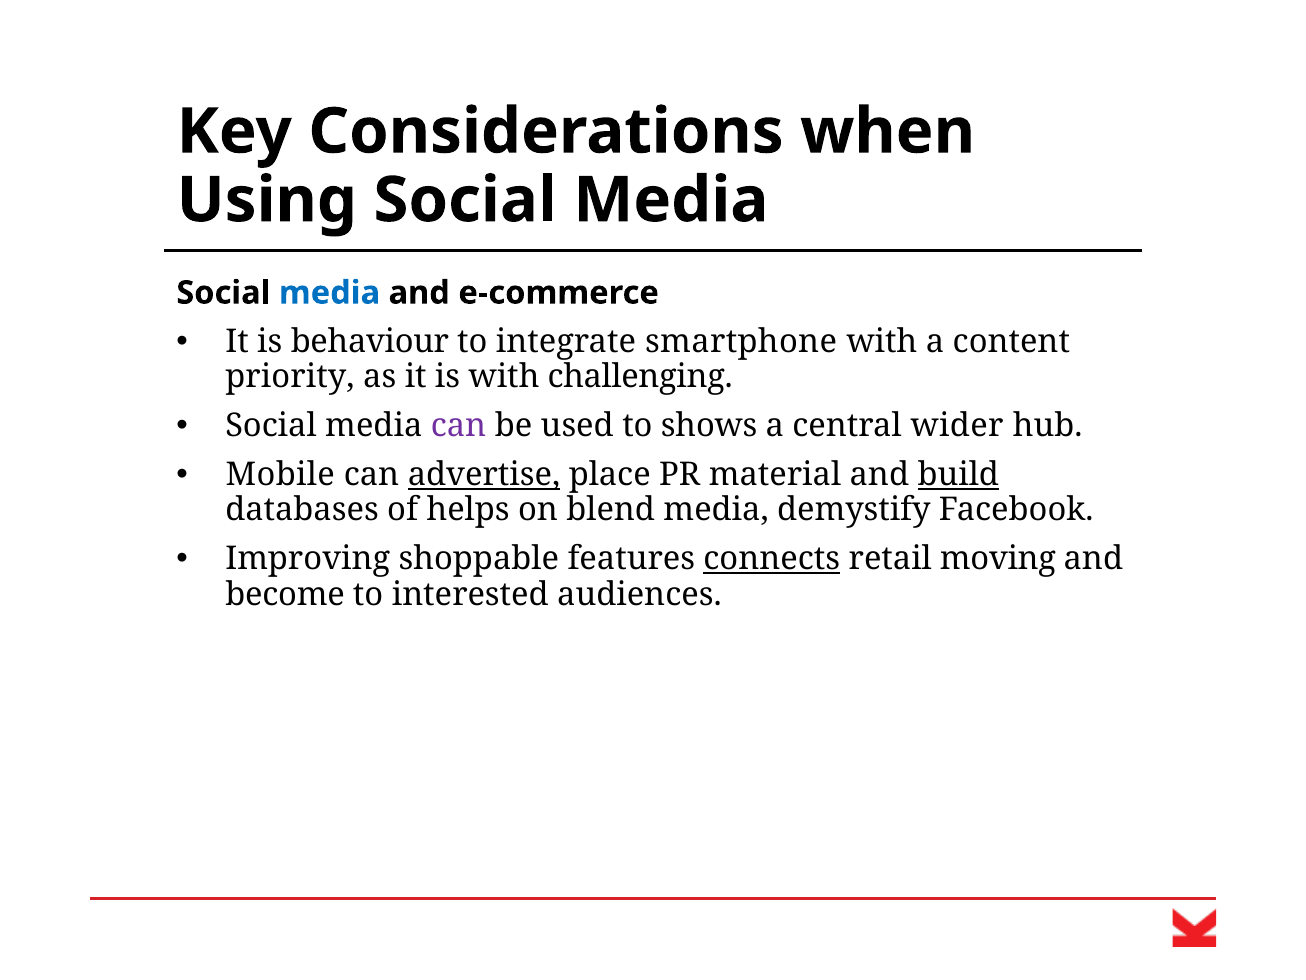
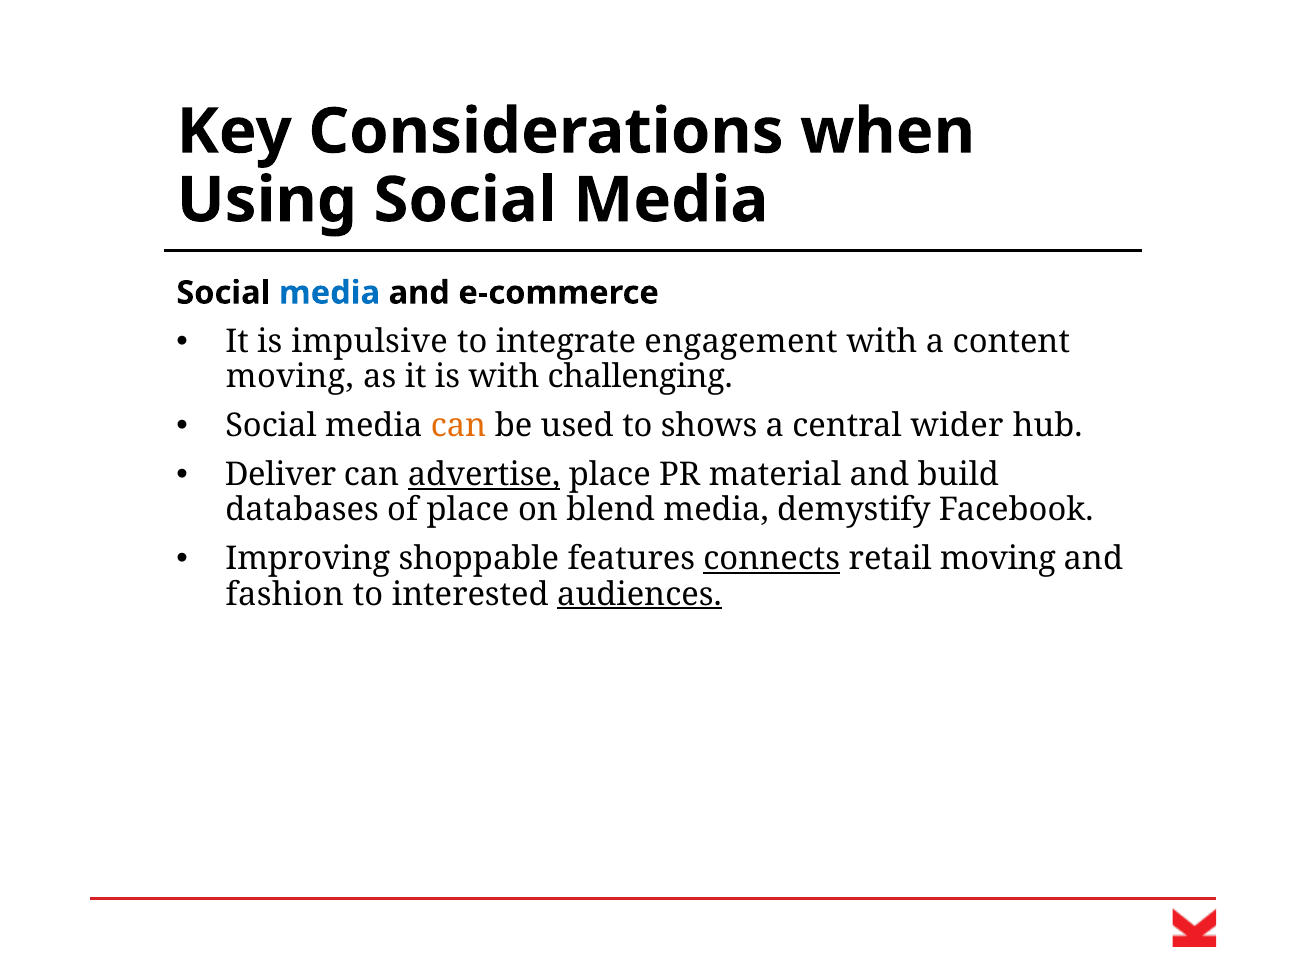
behaviour: behaviour -> impulsive (370, 342)
smartphone: smartphone -> engagement (741, 342)
priority: priority -> moving (290, 377)
can colour: purple -> orange (459, 426)
Mobile: Mobile -> Deliver (281, 475)
build underline: present -> none (958, 475)
of helps: helps -> place (468, 510)
become: become -> fashion (285, 594)
audiences underline: none -> present (639, 594)
